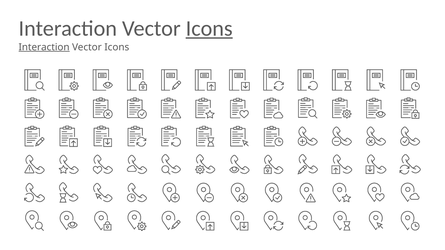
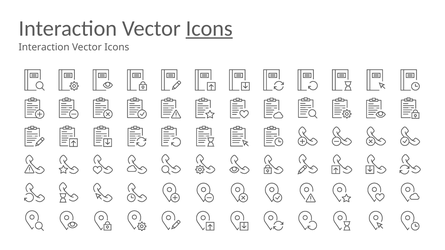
Interaction underline: present -> none (44, 47)
